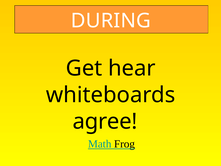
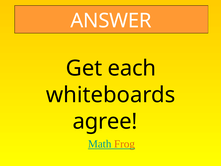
DURING: DURING -> ANSWER (111, 21)
hear: hear -> each (132, 68)
Frog colour: black -> orange (125, 144)
